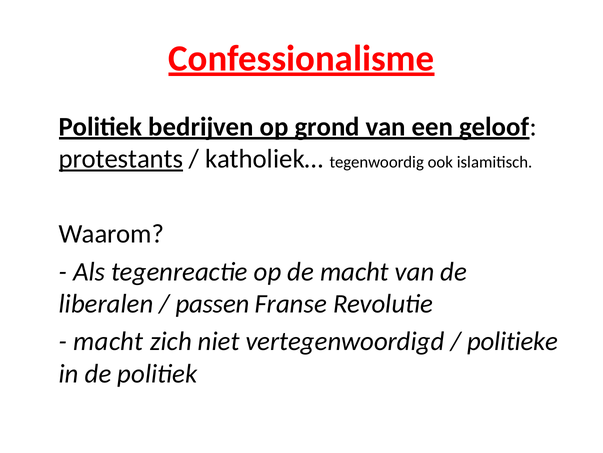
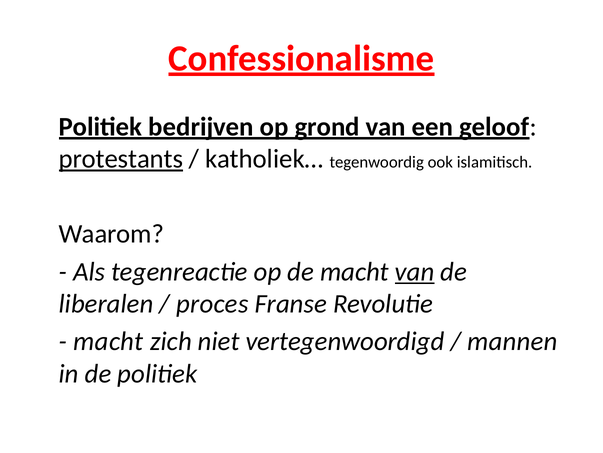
van underline: none -> present (415, 271)
passen: passen -> proces (212, 303)
politieke: politieke -> mannen (512, 341)
